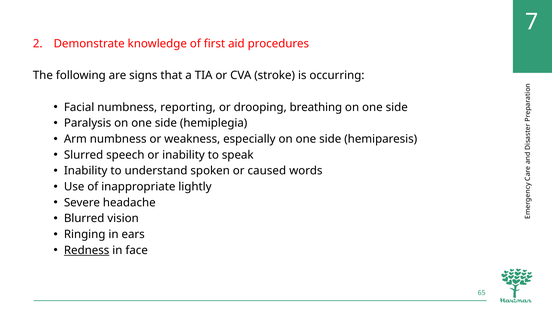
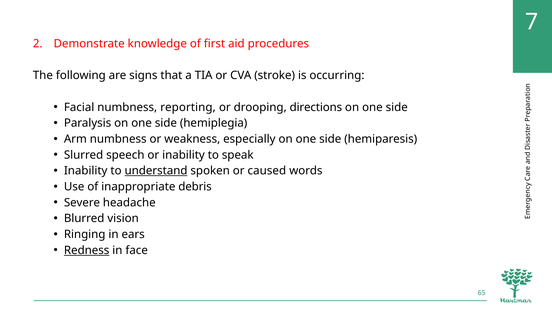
breathing: breathing -> directions (316, 107)
understand underline: none -> present (156, 171)
lightly: lightly -> debris (195, 186)
